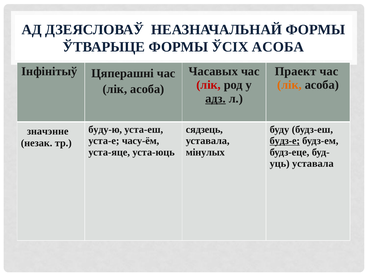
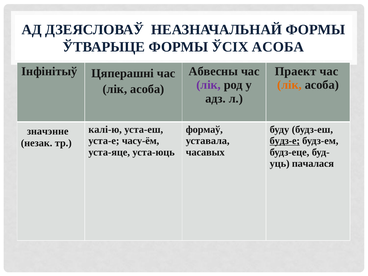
Часавых: Часавых -> Абвесны (213, 71)
лік colour: red -> purple (209, 85)
адз underline: present -> none (216, 98)
буду-ю: буду-ю -> калі-ю (105, 129)
сядзець: сядзець -> формаў (204, 129)
мінулых: мінулых -> часавых (205, 152)
уставала: уставала -> пачалася (313, 164)
